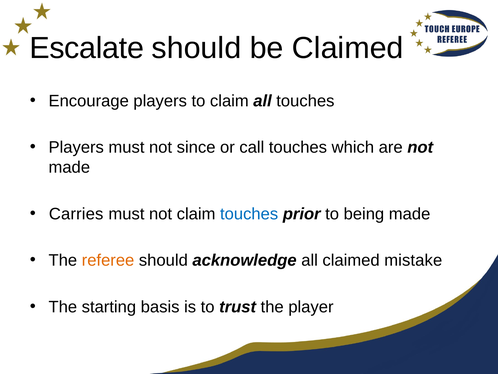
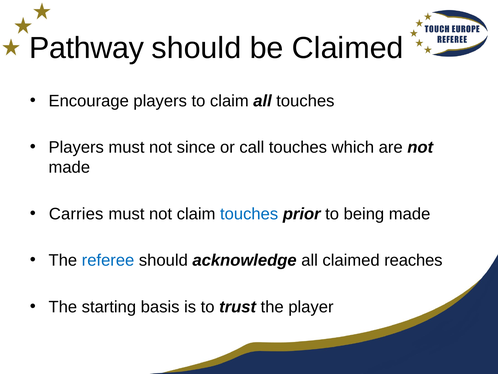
Escalate: Escalate -> Pathway (87, 48)
referee colour: orange -> blue (108, 260)
mistake: mistake -> reaches (413, 260)
